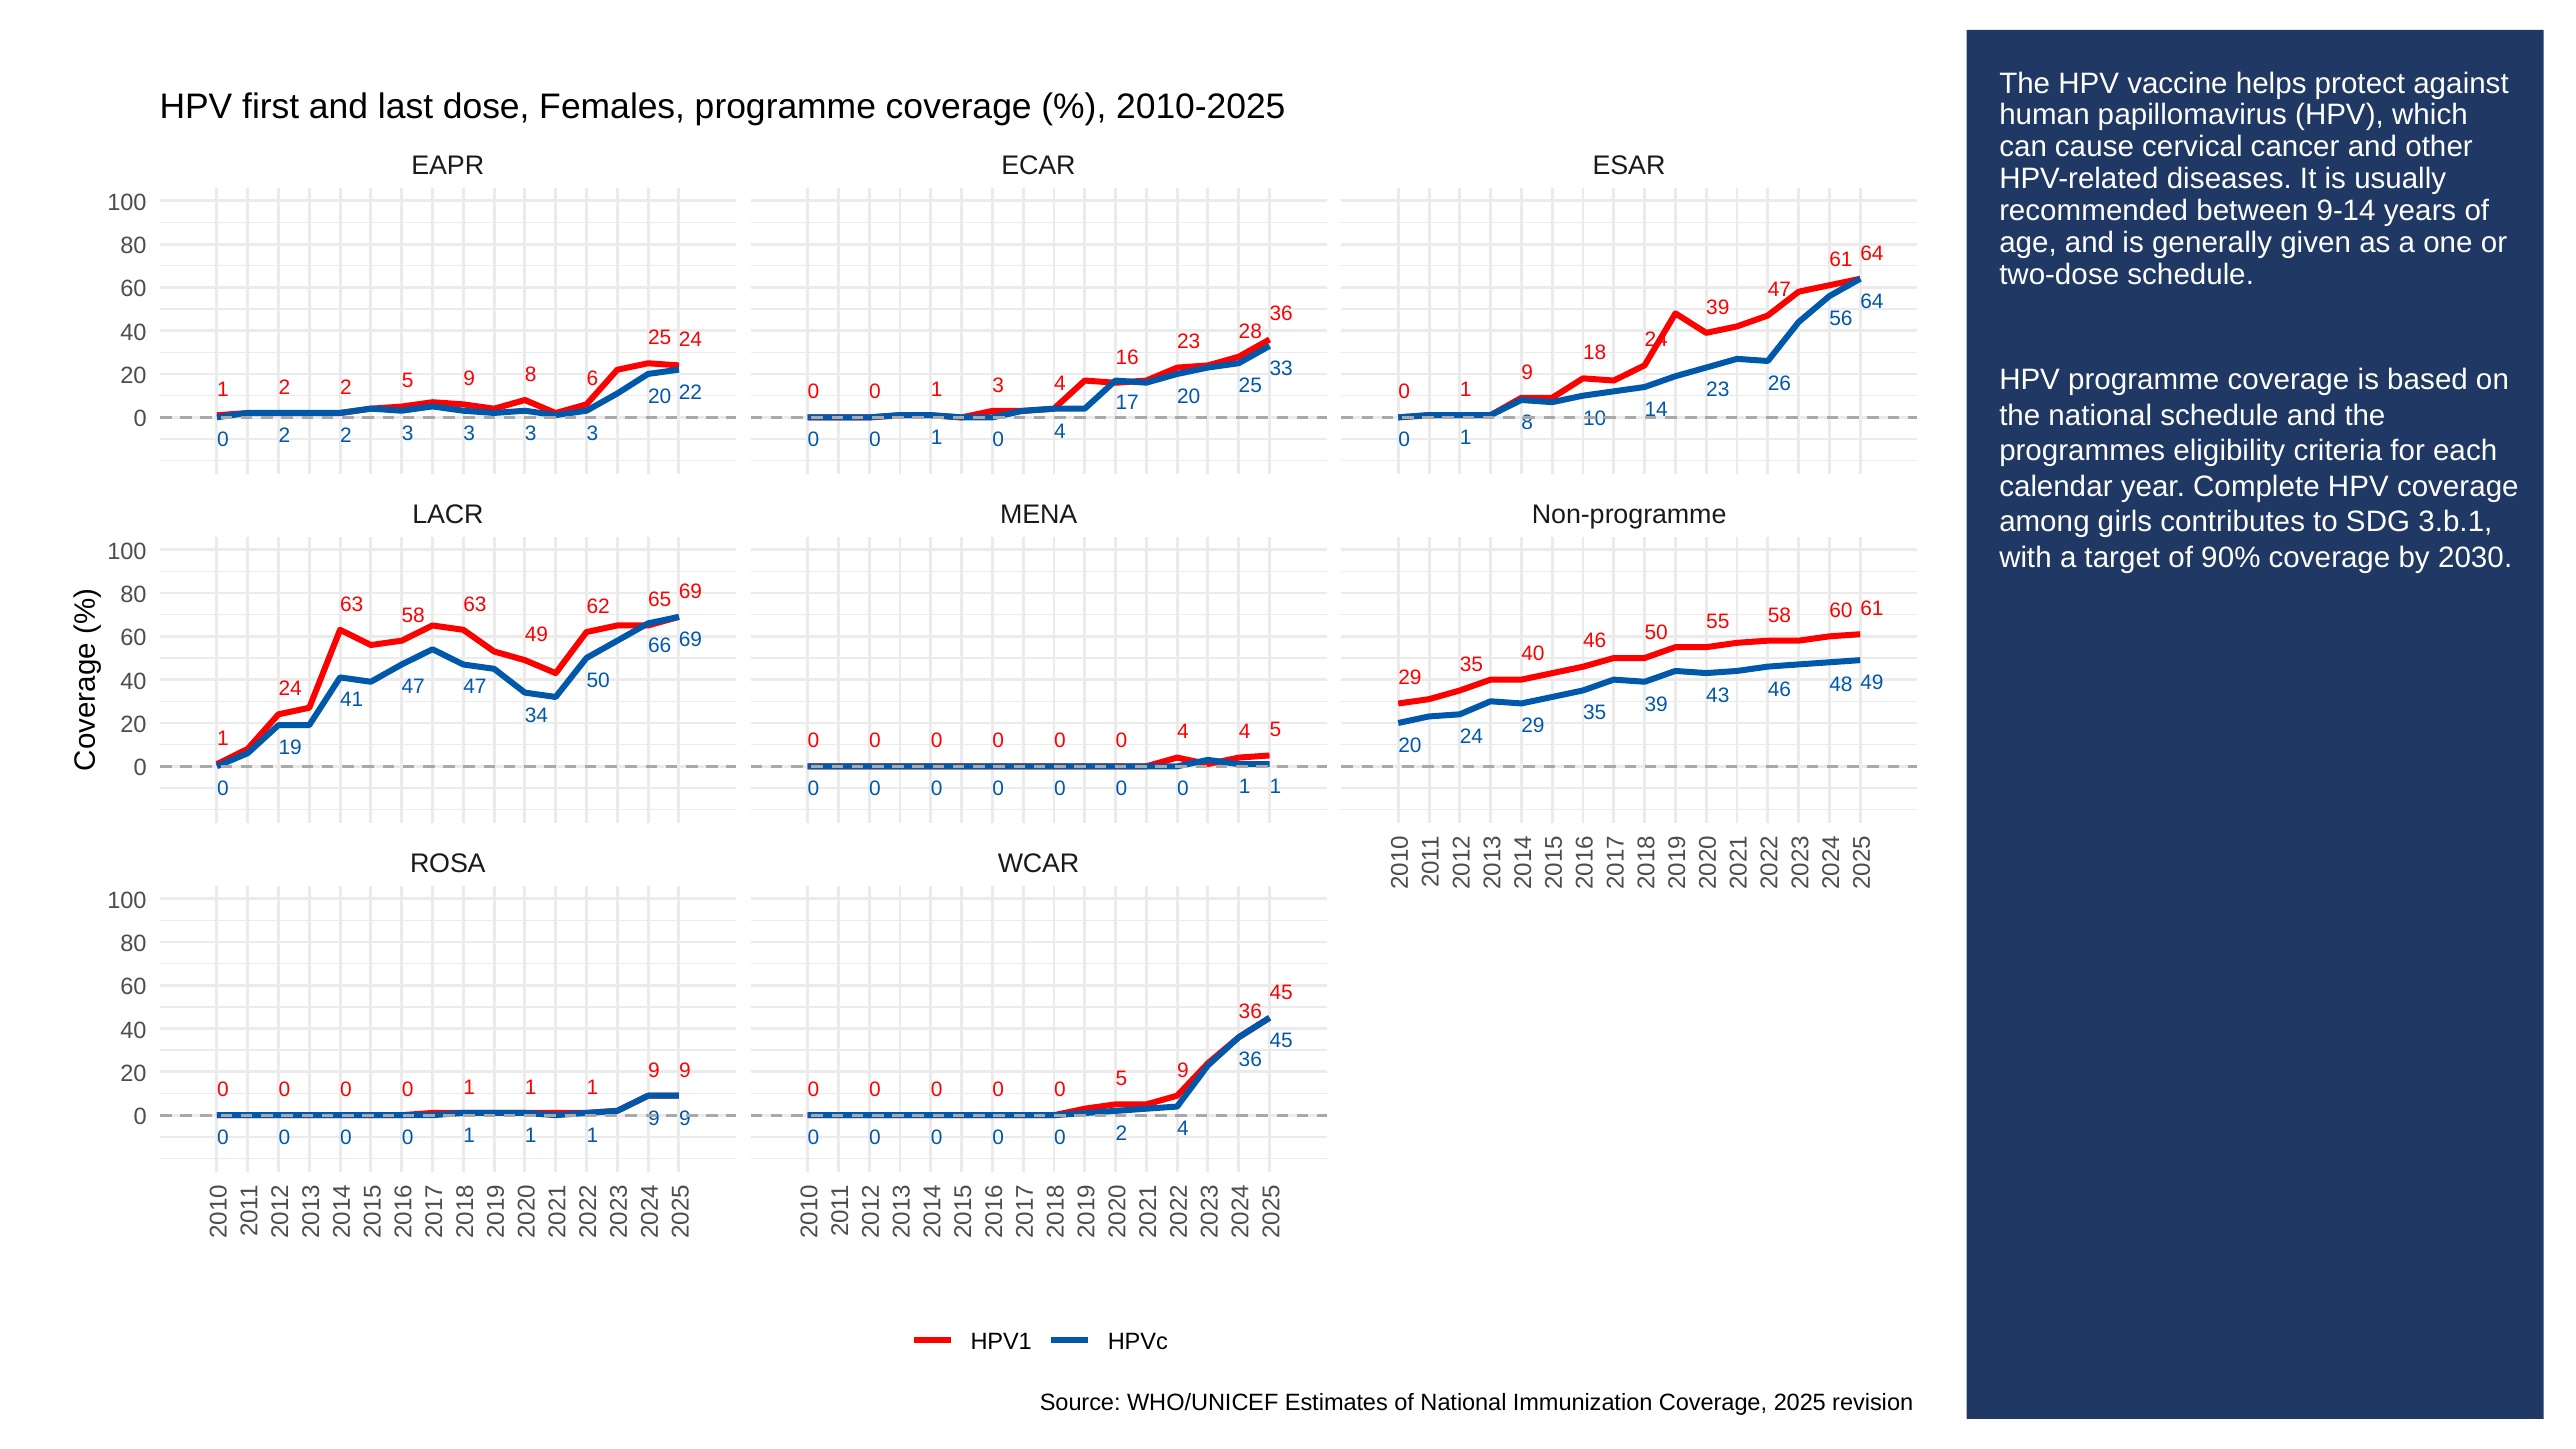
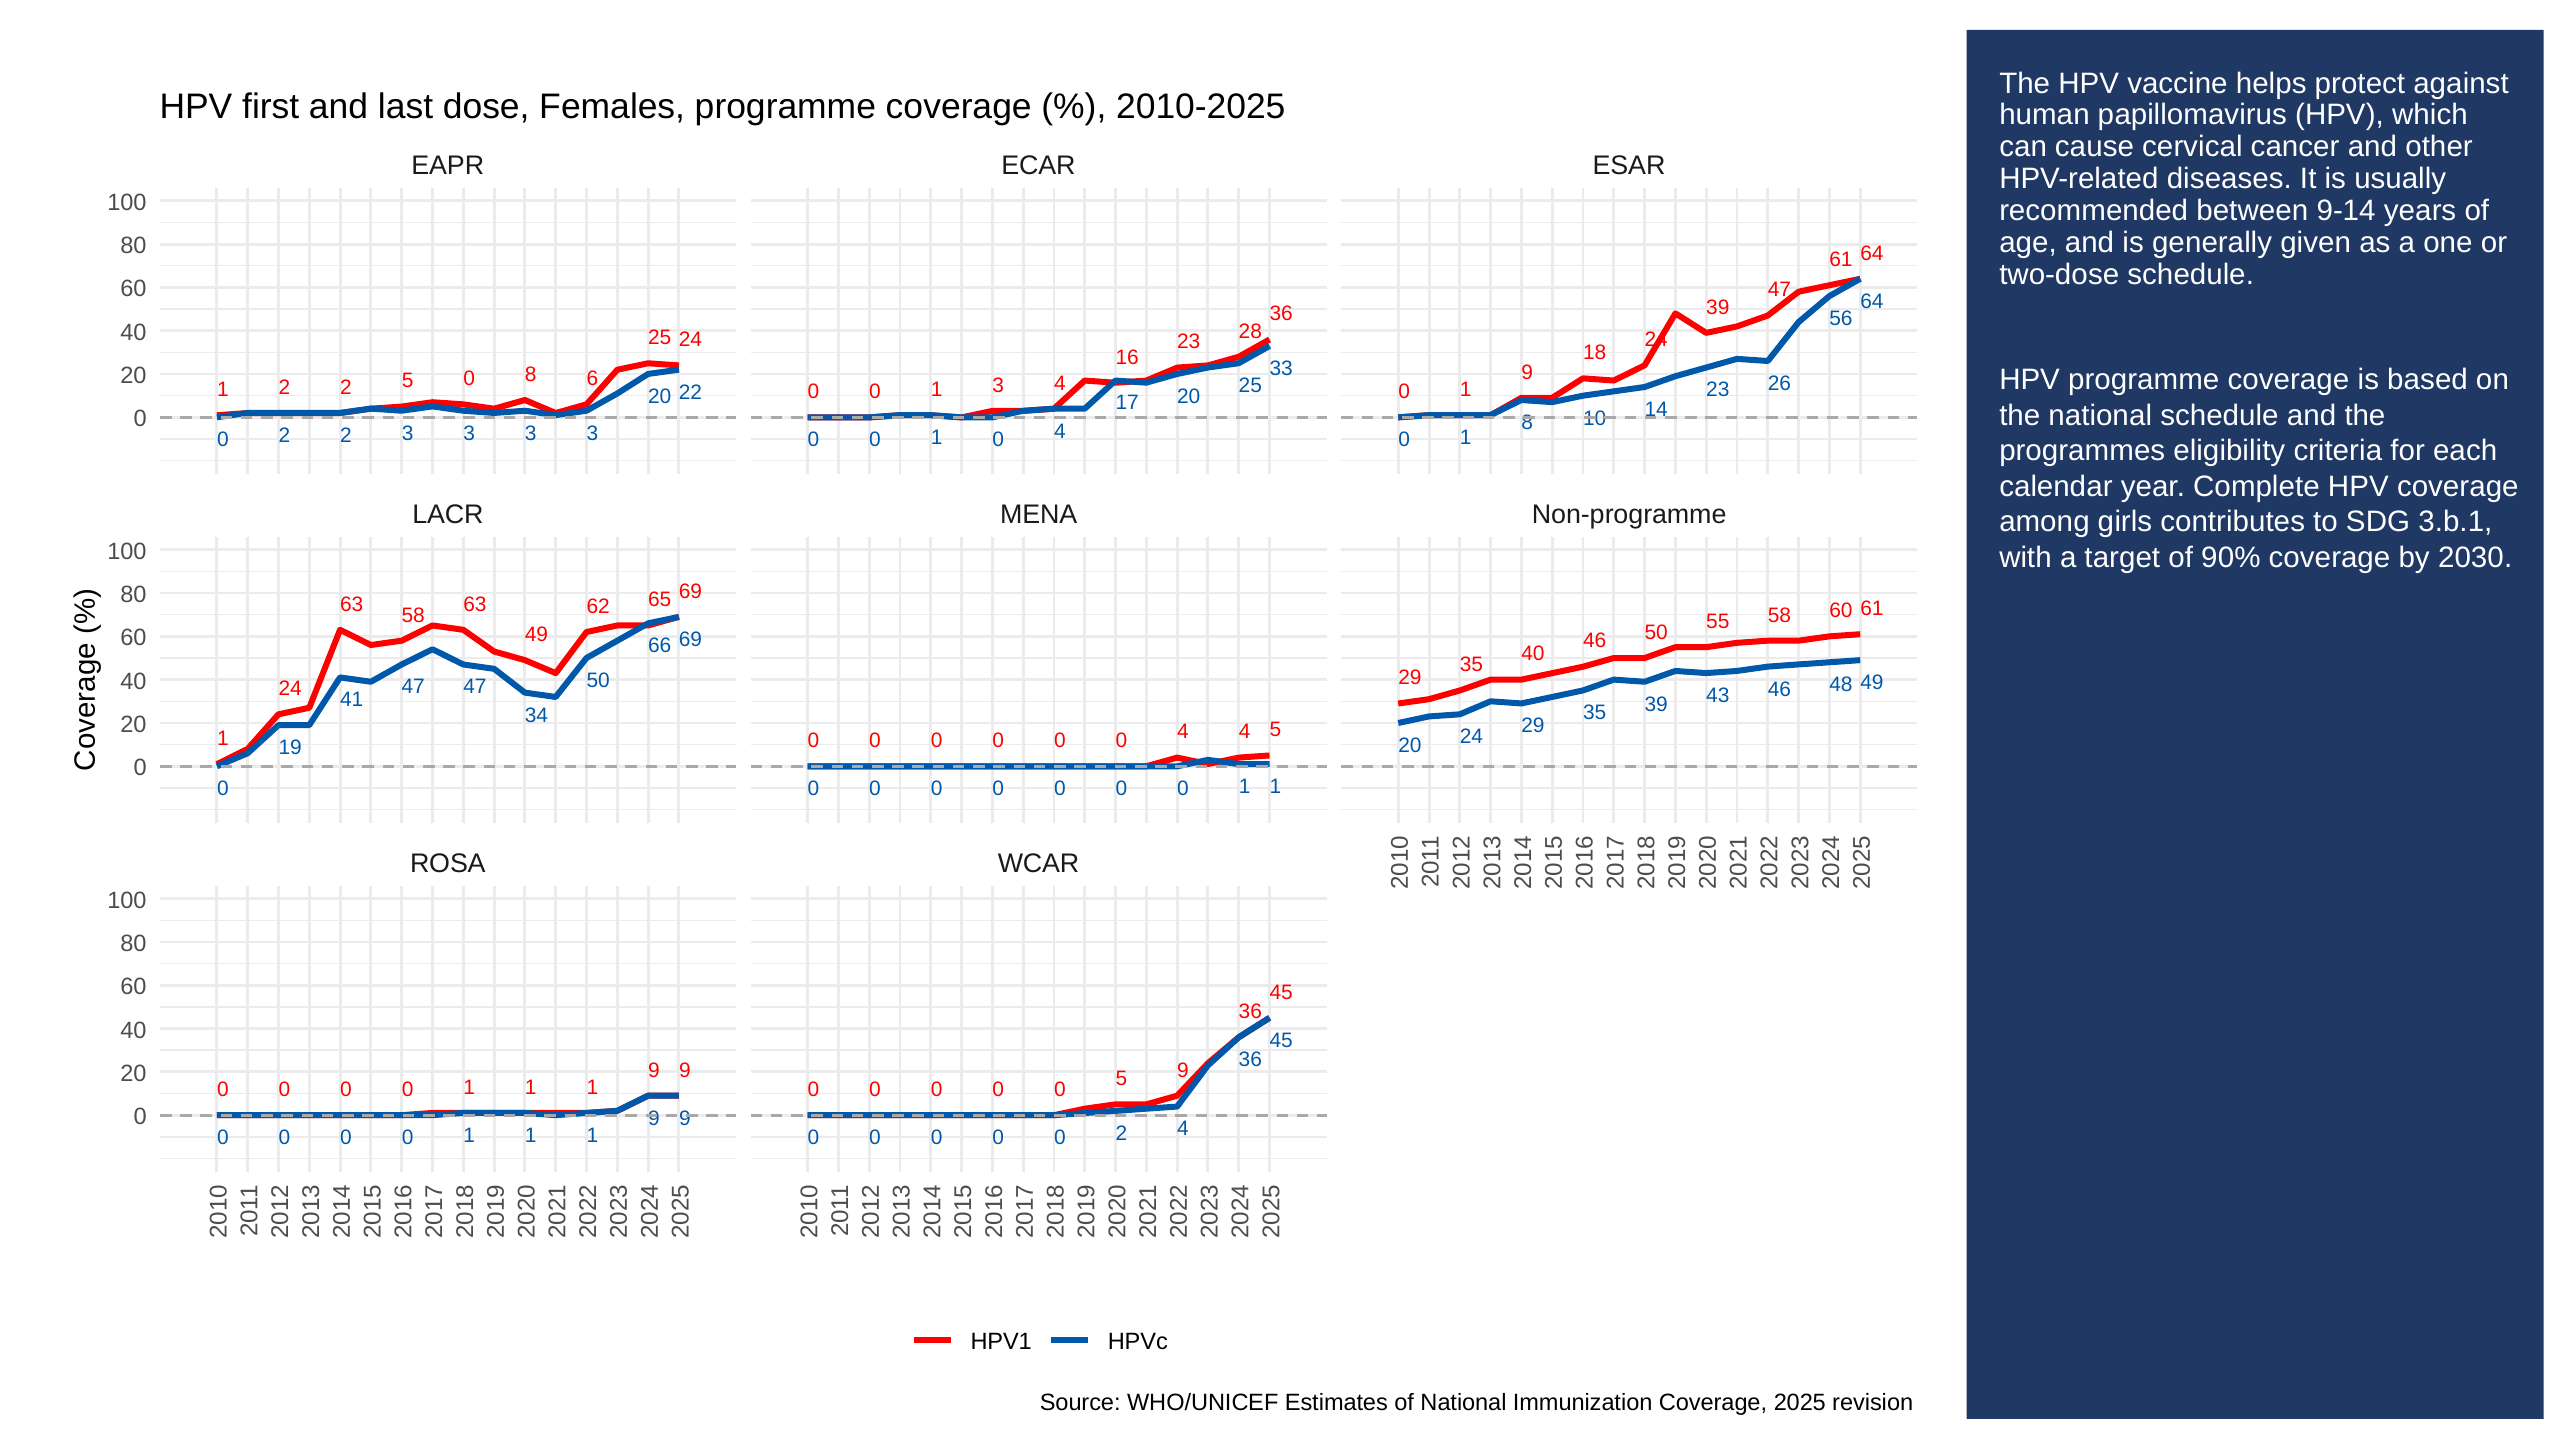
2 2 5 9: 9 -> 0 (469, 379)
